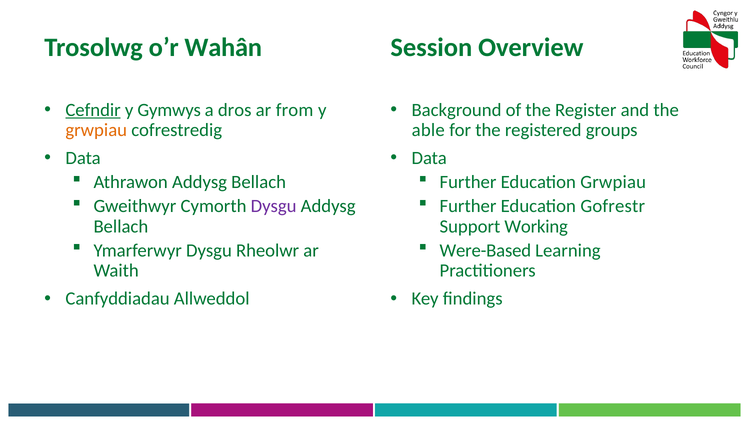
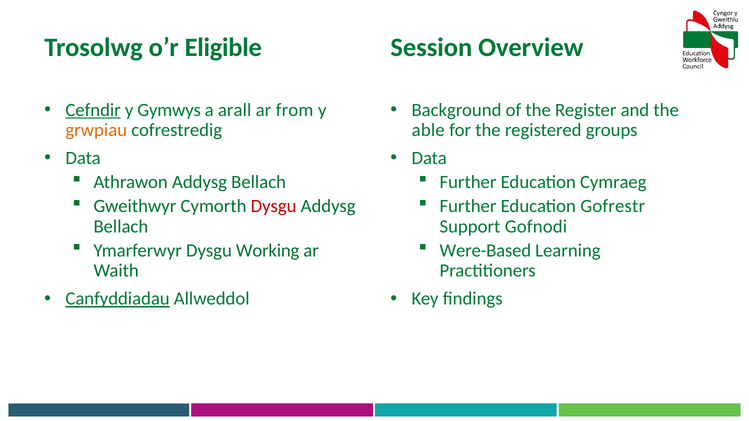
Wahân: Wahân -> Eligible (223, 47)
dros: dros -> arall (235, 110)
Education Grwpiau: Grwpiau -> Cymraeg (613, 182)
Dysgu colour: purple -> red (274, 206)
Working: Working -> Gofnodi (536, 227)
Rheolwr: Rheolwr -> Working (268, 251)
Canfyddiadau underline: none -> present (118, 299)
